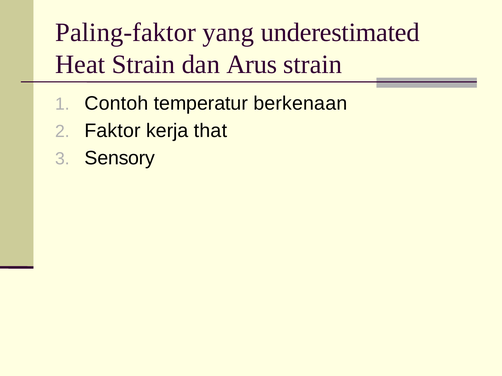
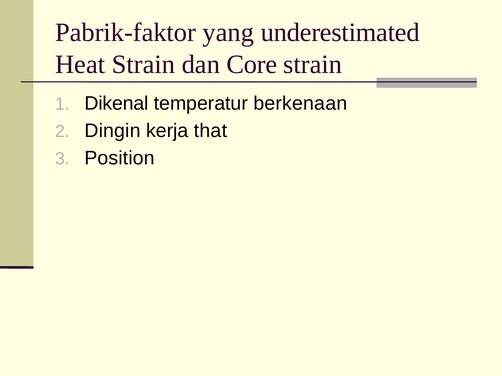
Paling-faktor: Paling-faktor -> Pabrik-faktor (126, 33)
Arus: Arus -> Core (252, 64)
Contoh: Contoh -> Dikenal (117, 103)
Faktor: Faktor -> Dingin (113, 131)
Sensory: Sensory -> Position (120, 158)
